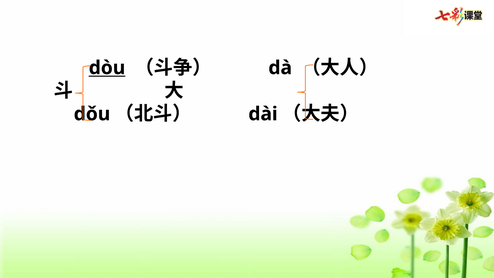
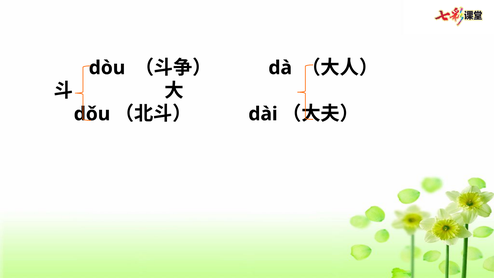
dòu underline: present -> none (107, 68)
